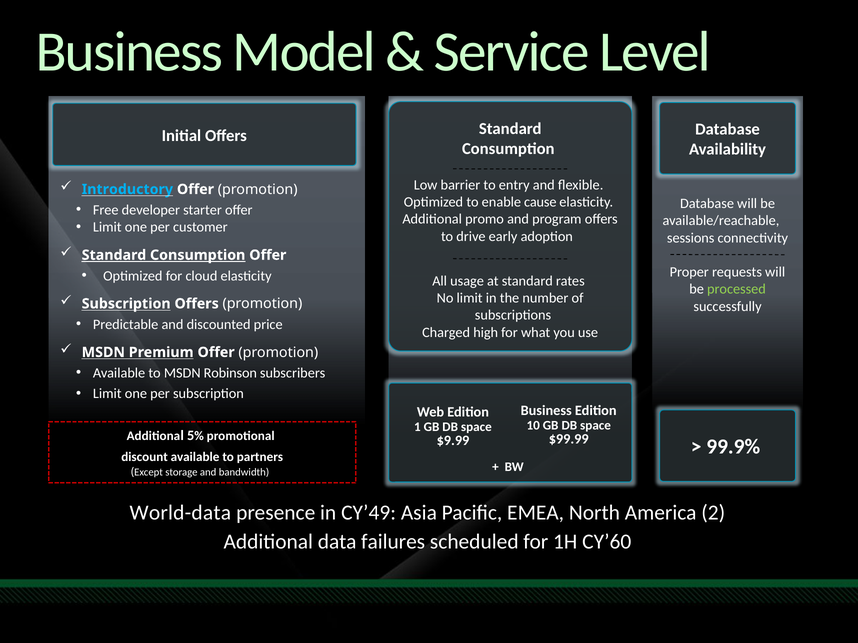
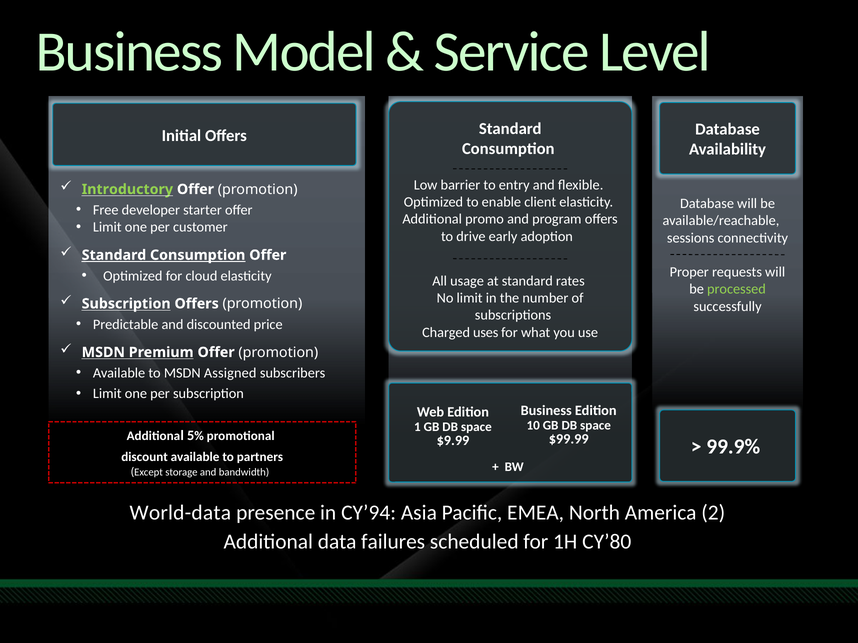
Introductory colour: light blue -> light green (127, 189)
cause: cause -> client (540, 202)
high: high -> uses (486, 333)
Robinson: Robinson -> Assigned (230, 373)
CY’49: CY’49 -> CY’94 (369, 513)
CY’60: CY’60 -> CY’80 (607, 542)
